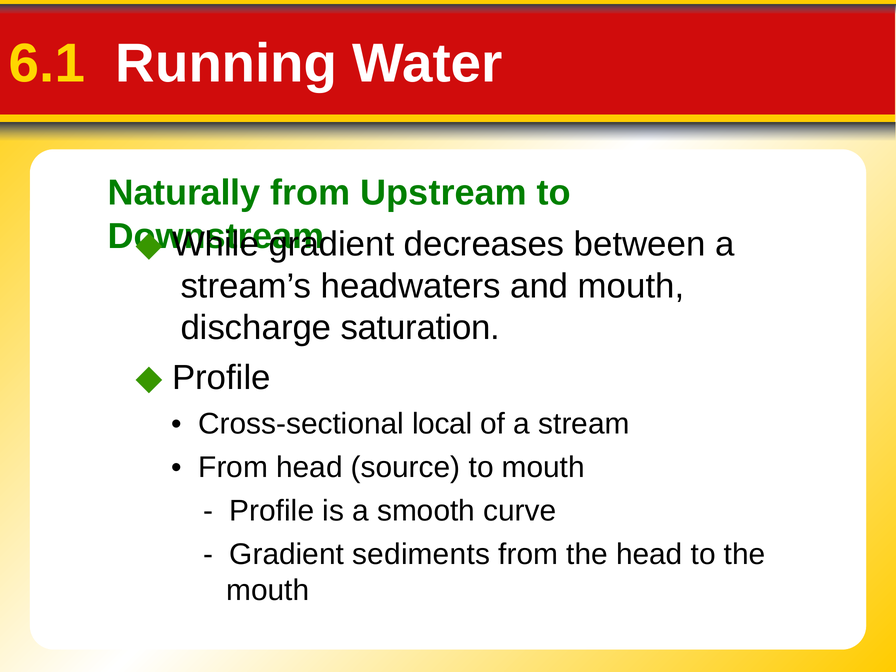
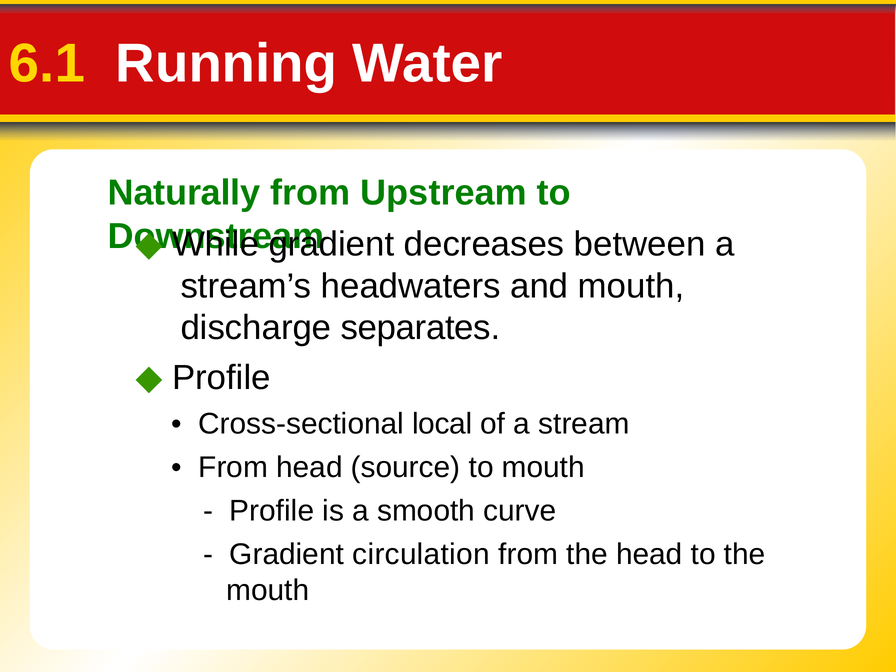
saturation: saturation -> separates (420, 328)
sediments: sediments -> circulation (421, 555)
